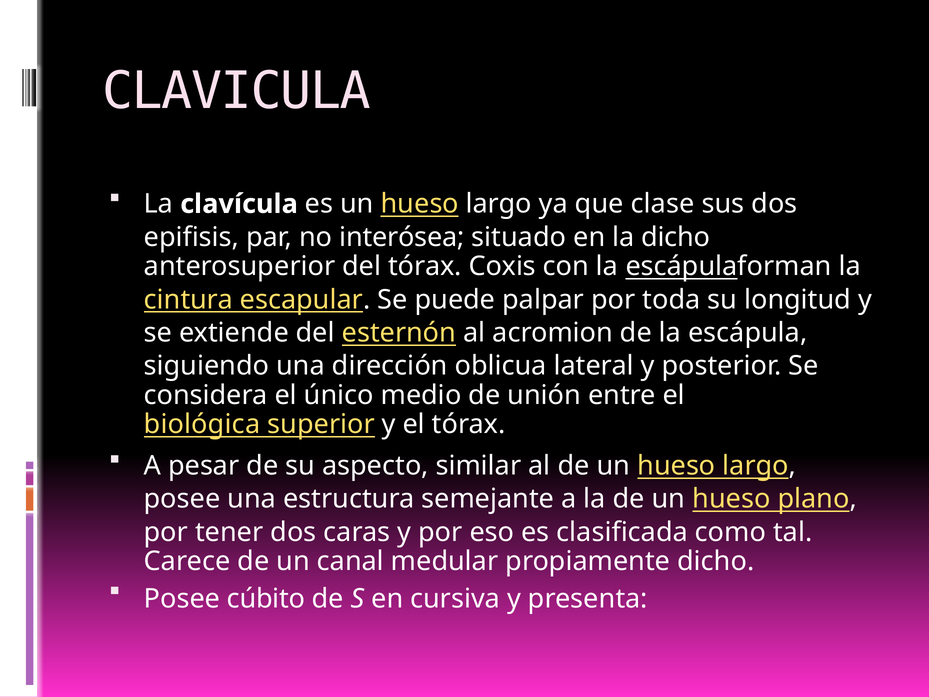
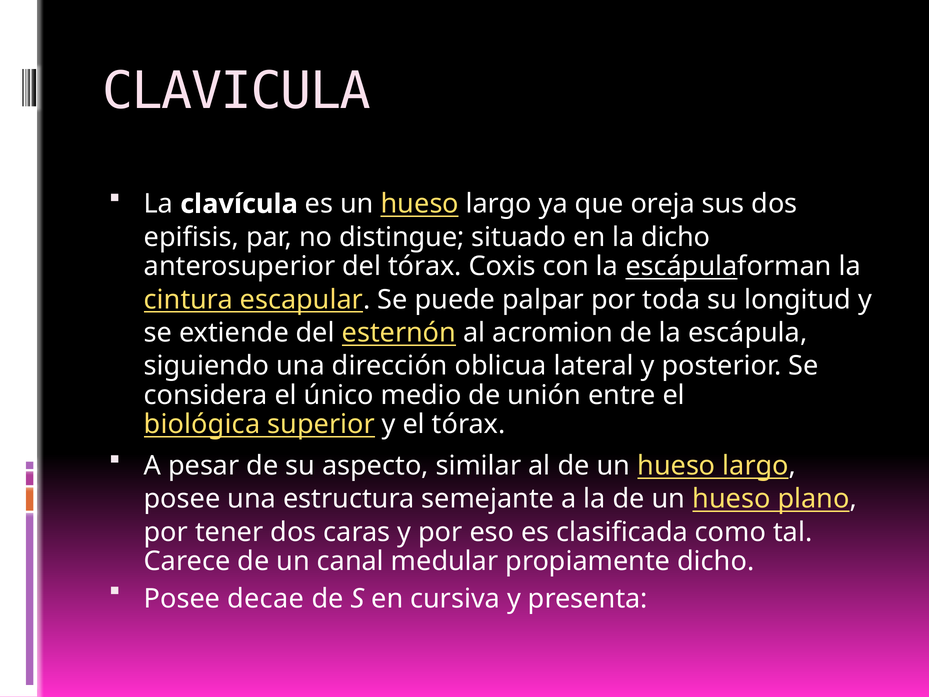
clase: clase -> oreja (663, 204)
interósea: interósea -> distingue (402, 237)
cúbito: cúbito -> decae (266, 599)
